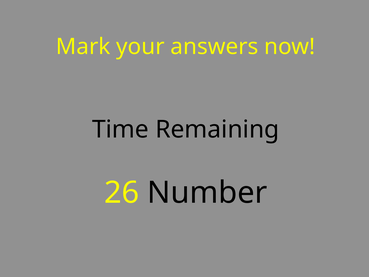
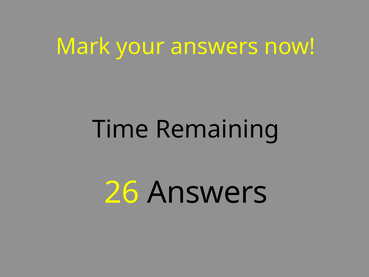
26 Number: Number -> Answers (207, 192)
